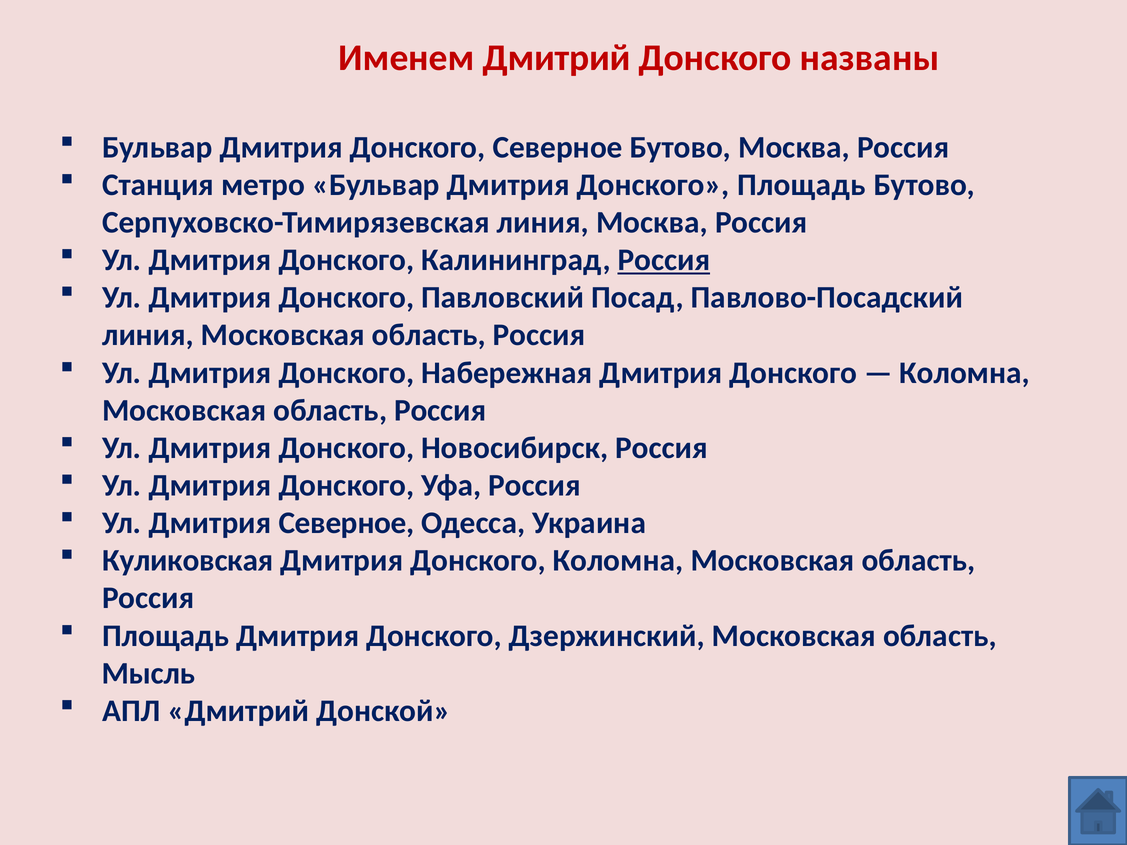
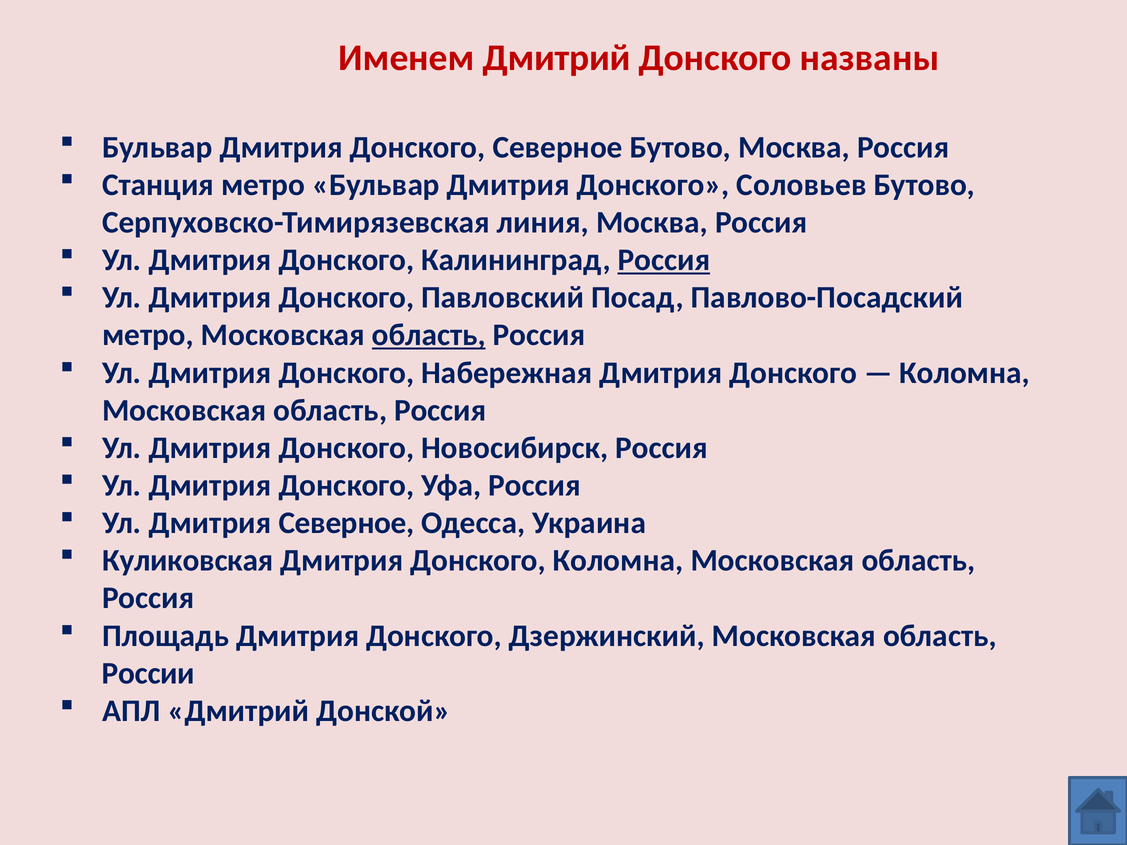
Донского Площадь: Площадь -> Соловьев (801, 185)
линия: линия -> метро (148, 335)
область underline: none -> present (429, 335)
Мысль: Мысль -> России (148, 673)
